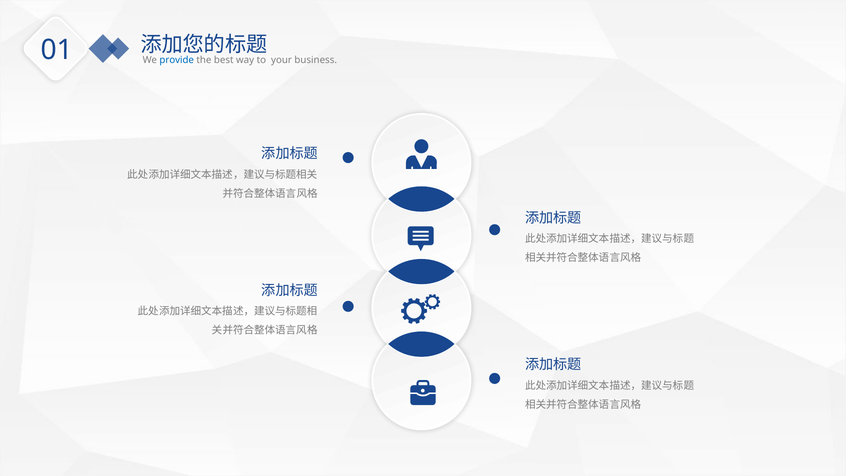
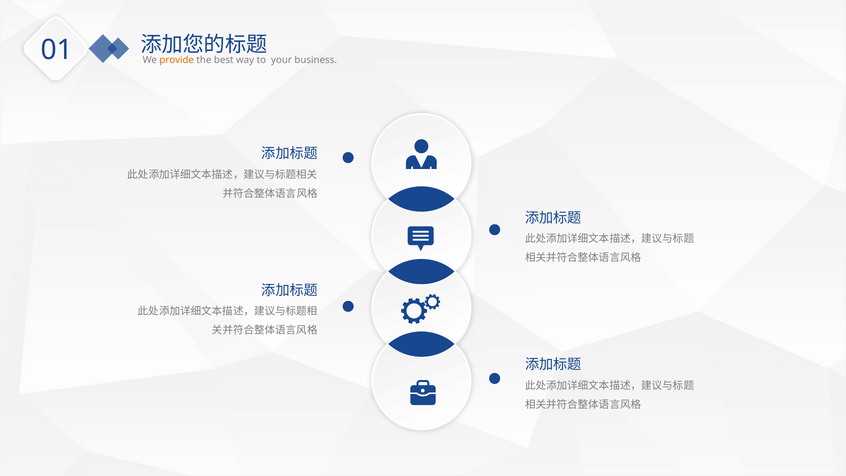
provide colour: blue -> orange (177, 60)
